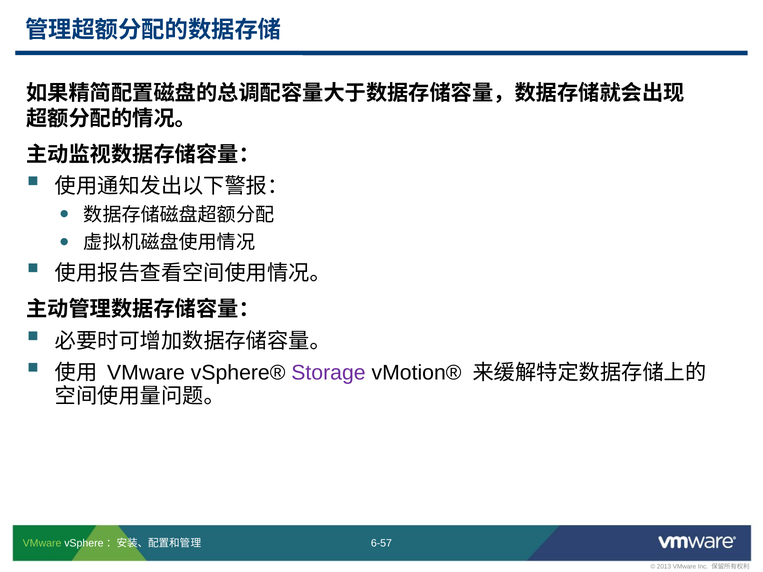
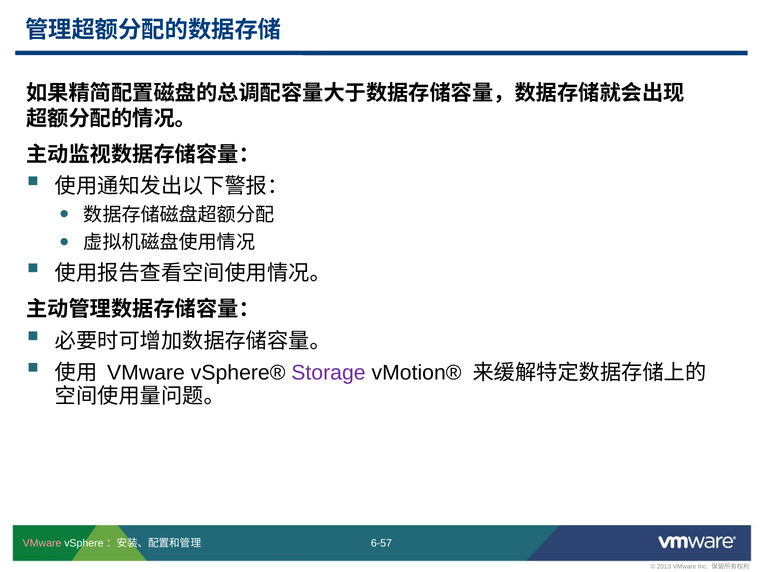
VMware colour: light green -> pink (42, 544)
